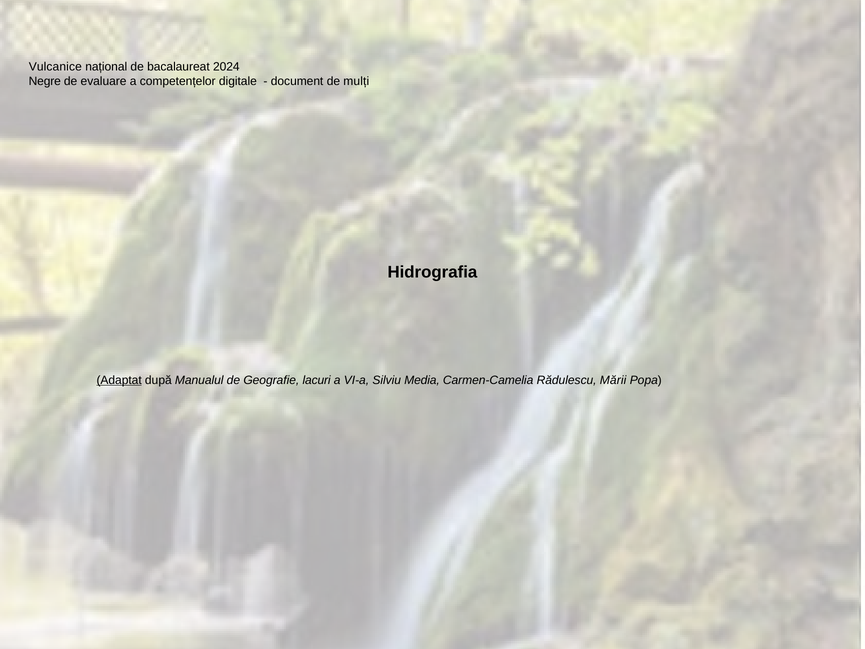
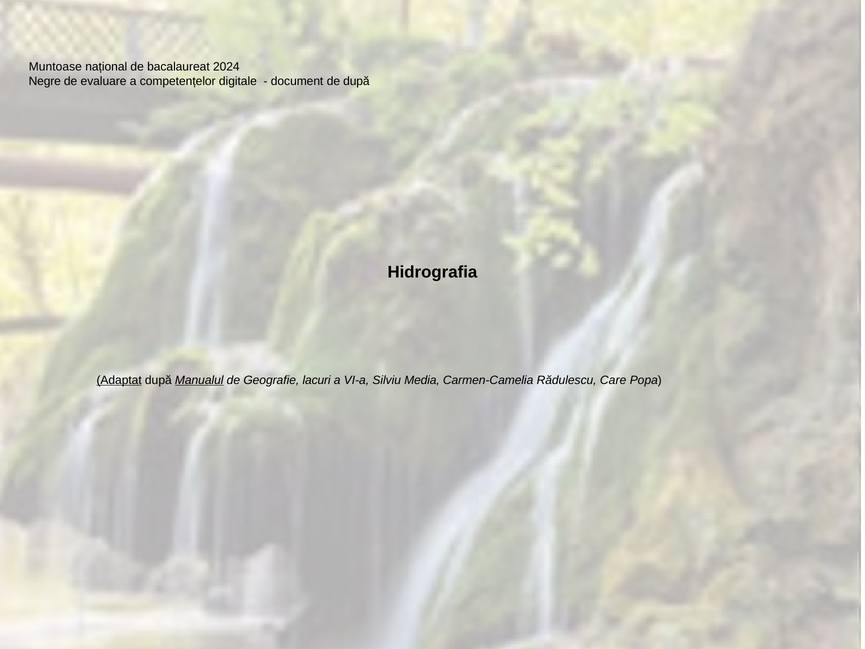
Vulcanice: Vulcanice -> Muntoase (55, 67)
de mulți: mulți -> după (356, 81)
Manualul underline: none -> present (199, 380)
Mării: Mării -> Care (613, 380)
